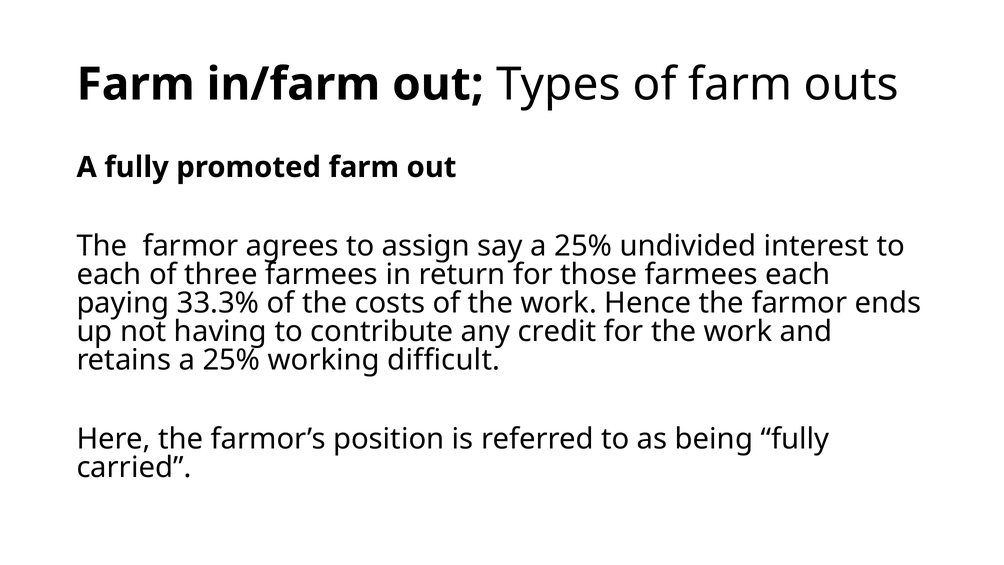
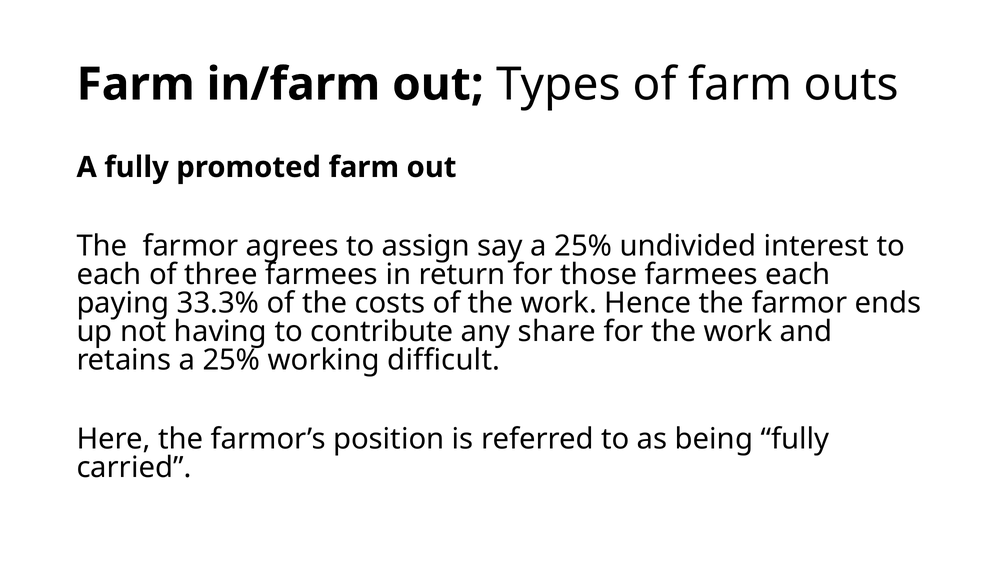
credit: credit -> share (557, 332)
